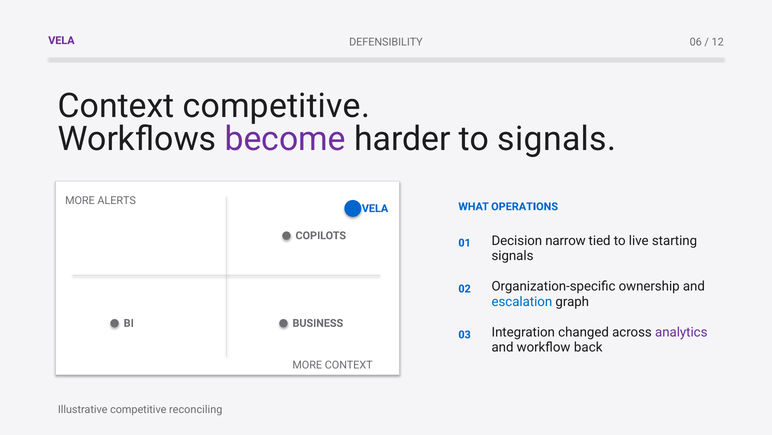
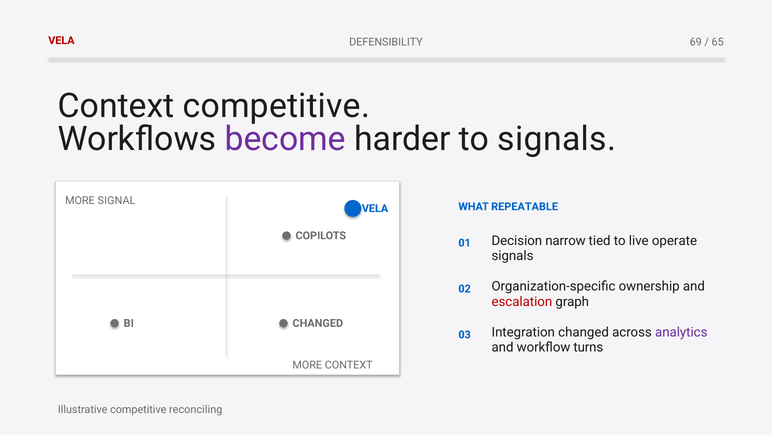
VELA colour: purple -> red (61, 40)
06: 06 -> 69 (696, 42)
12: 12 -> 65 (718, 42)
ALERTS: ALERTS -> SIGNAL (117, 200)
OPERATIONS: OPERATIONS -> REPEATABLE (525, 206)
starting: starting -> operate (675, 240)
escalation colour: blue -> red (522, 301)
BI BUSINESS: BUSINESS -> CHANGED (318, 323)
back: back -> turns (588, 347)
